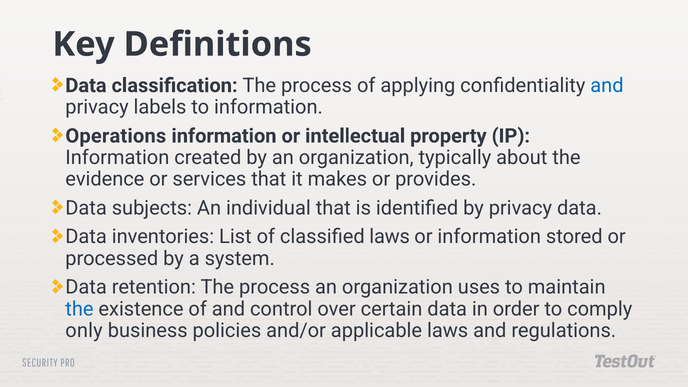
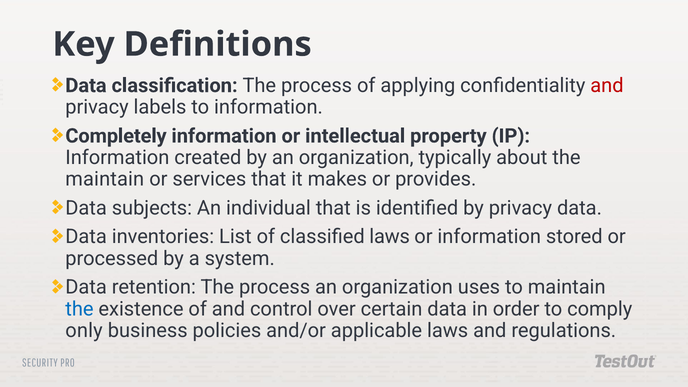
and colour: blue -> red (607, 86)
Operations: Operations -> Completely (116, 136)
evidence: evidence -> maintain (105, 179)
